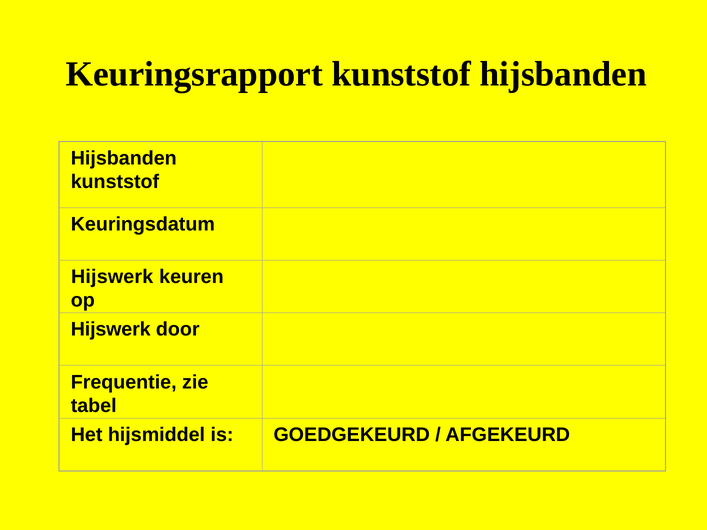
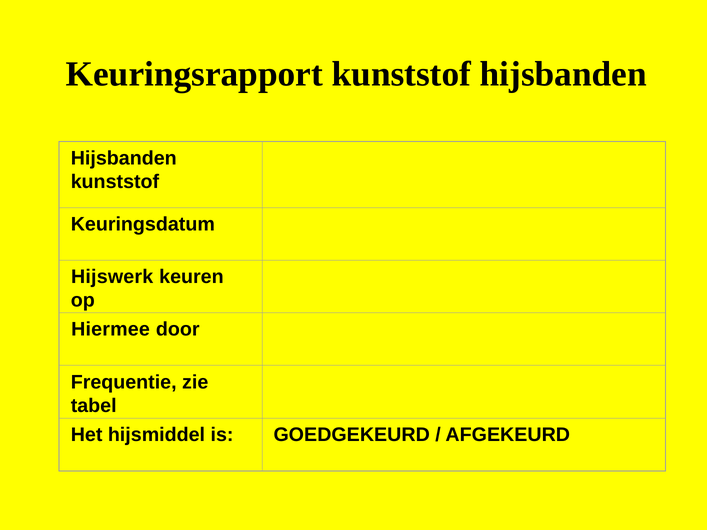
Hijswerk: Hijswerk -> Hiermee (111, 330)
